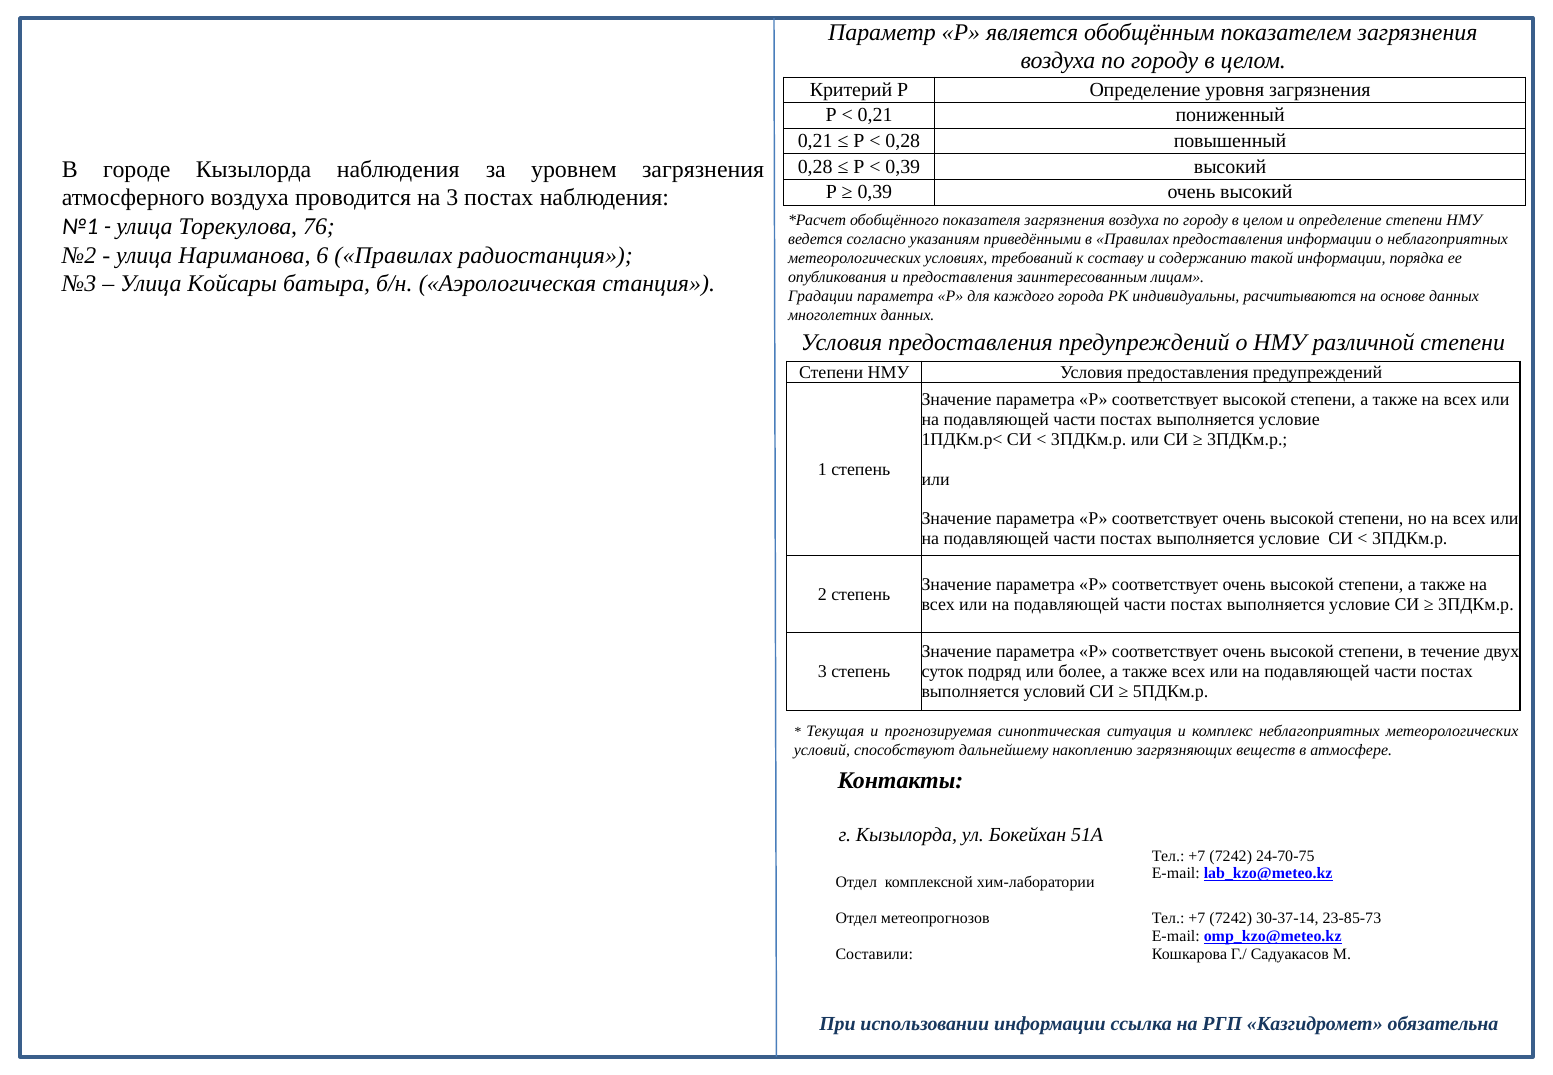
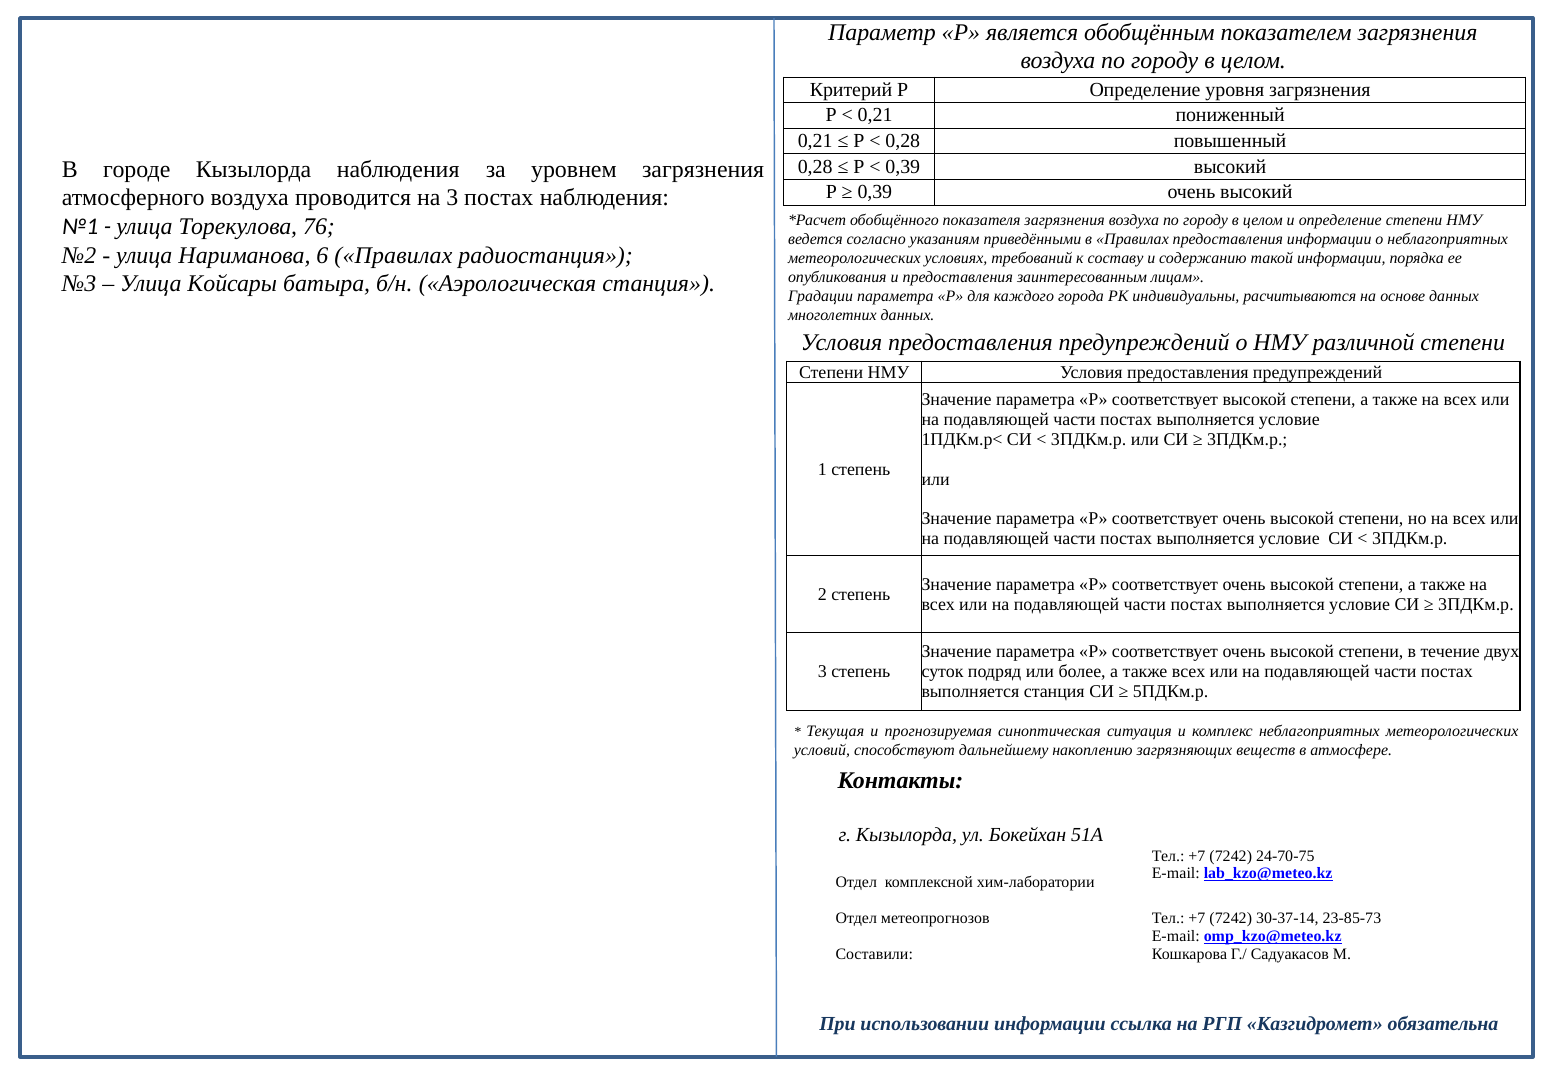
выполняется условий: условий -> станция (1054, 692)
